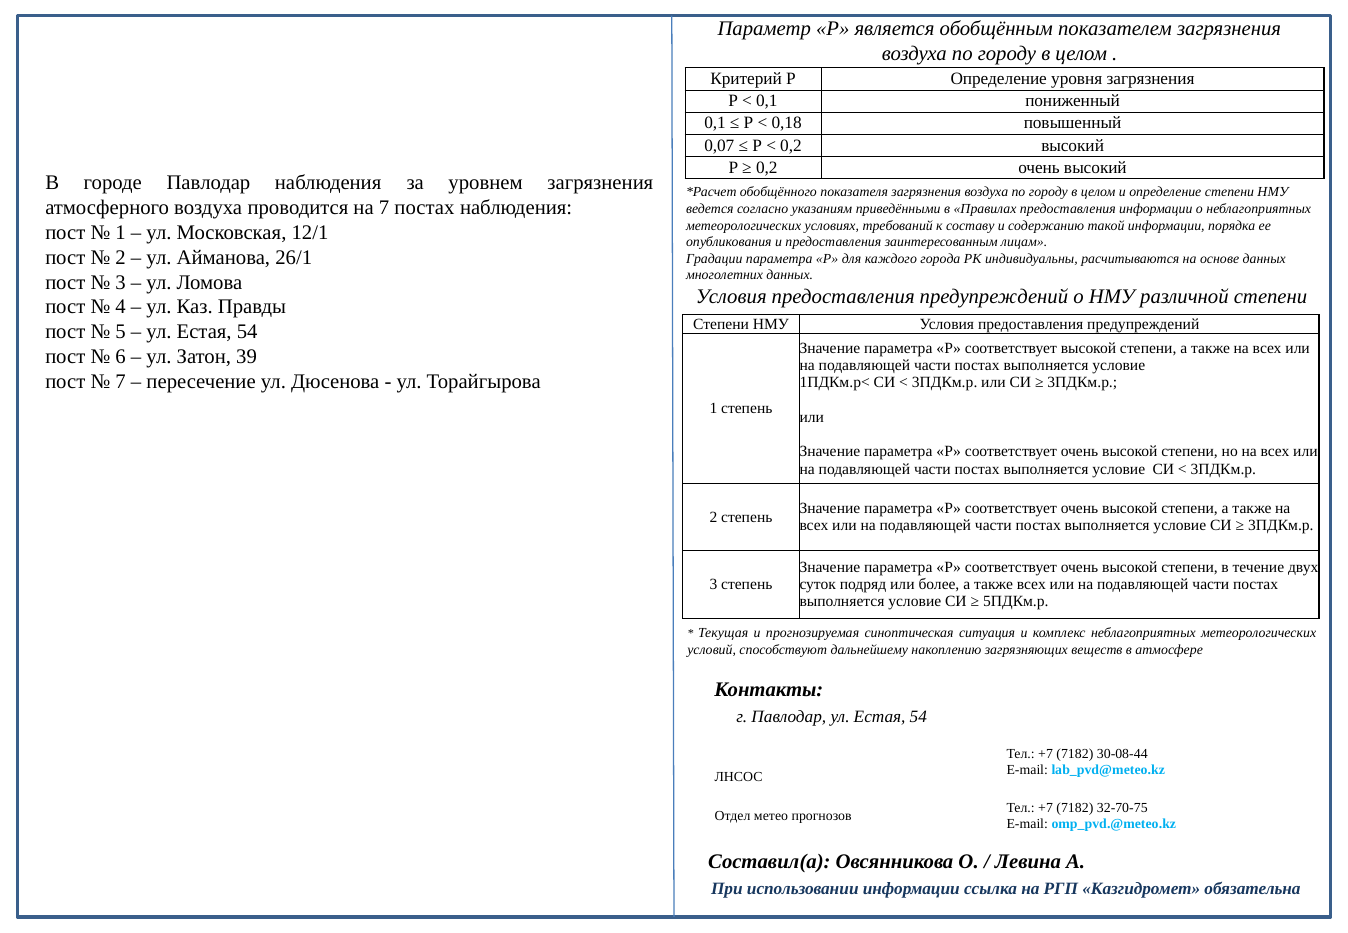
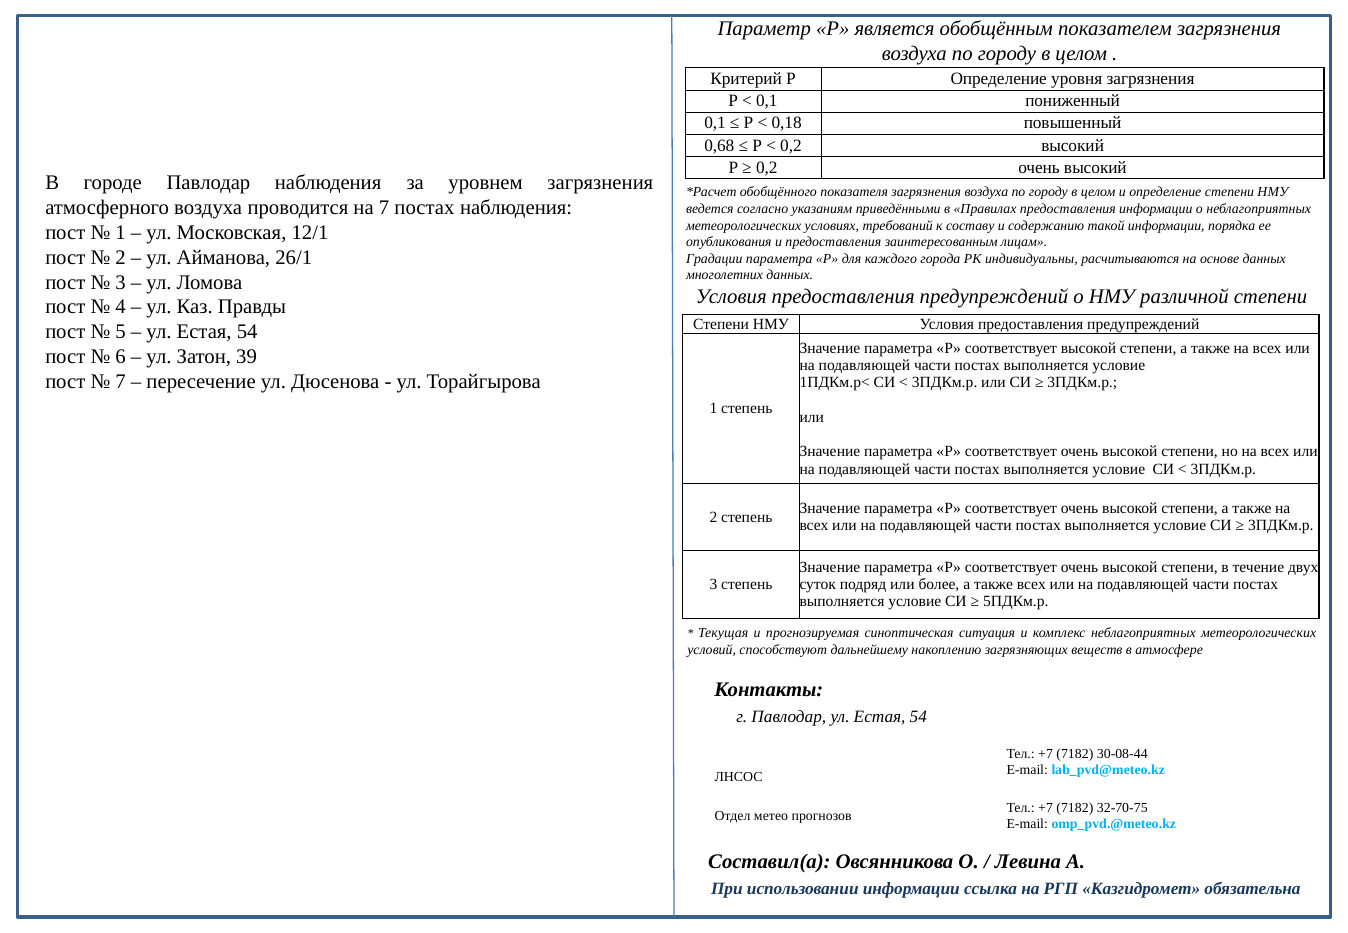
0,07: 0,07 -> 0,68 (719, 145)
